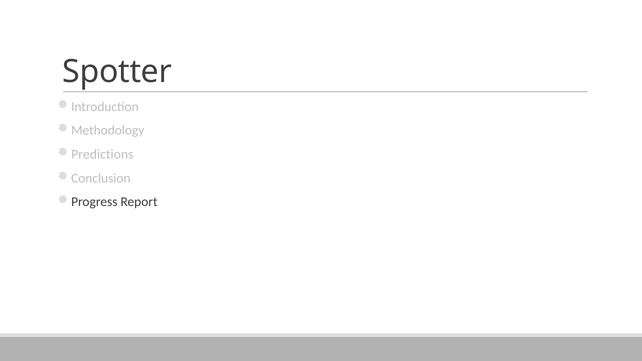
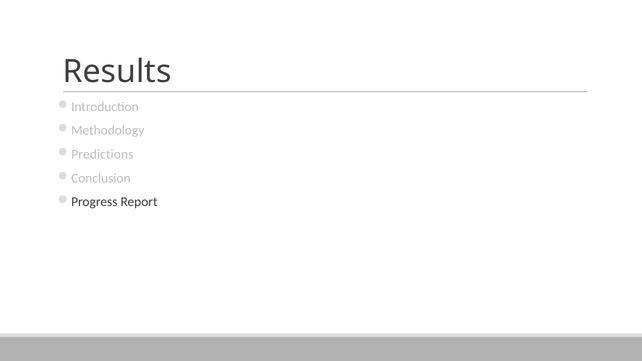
Spotter: Spotter -> Results (117, 72)
